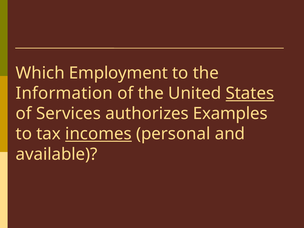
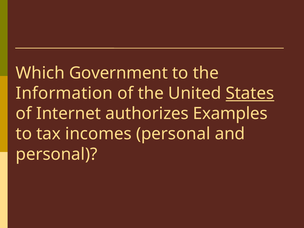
Employment: Employment -> Government (118, 73)
Services: Services -> Internet (69, 114)
incomes underline: present -> none (98, 134)
available: available -> personal (57, 154)
